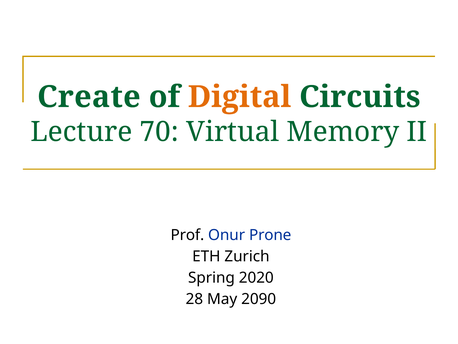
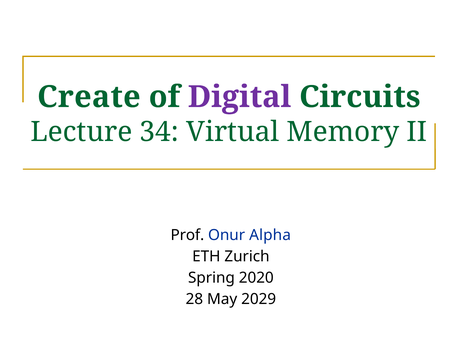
Digital colour: orange -> purple (240, 97)
70: 70 -> 34 (159, 132)
Prone: Prone -> Alpha (270, 235)
2090: 2090 -> 2029 (259, 299)
